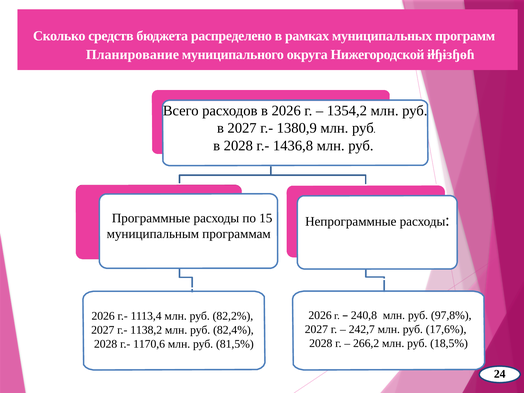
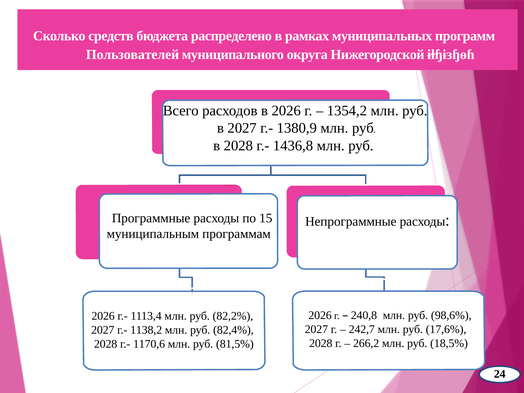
Планирование: Планирование -> Пользователей (133, 55)
97,8%: 97,8% -> 98,6% (451, 315)
